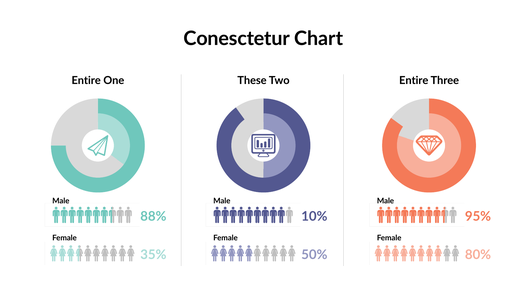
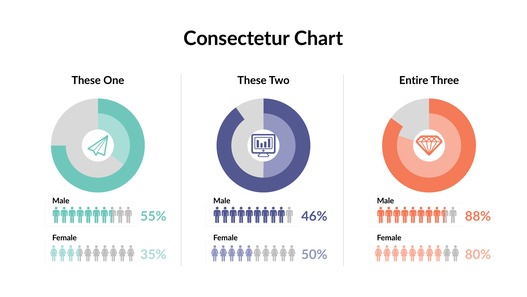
Conesctetur: Conesctetur -> Consectetur (237, 38)
Entire: Entire -> These (86, 80)
88%: 88% -> 55% (153, 216)
10%: 10% -> 46% (314, 216)
95%: 95% -> 88% (478, 216)
